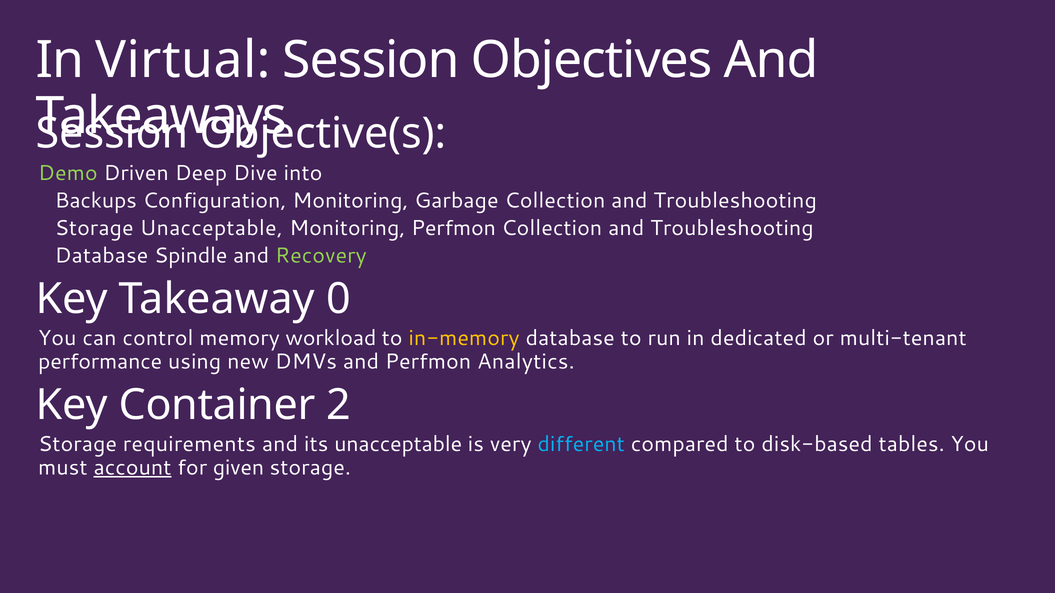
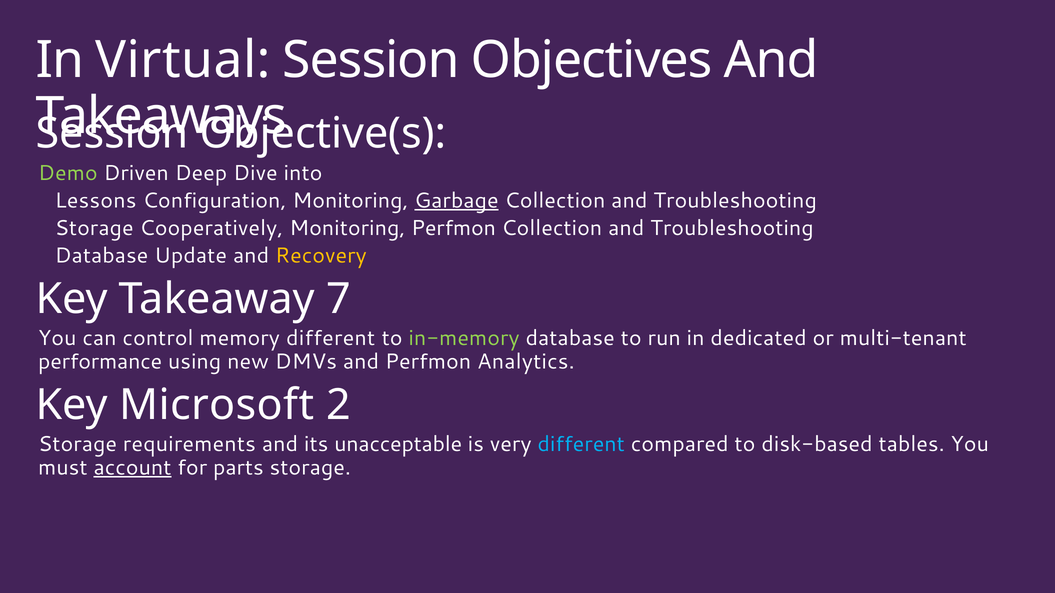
Backups: Backups -> Lessons (96, 201)
Garbage underline: none -> present (457, 201)
Storage Unacceptable: Unacceptable -> Cooperatively (211, 228)
Spindle: Spindle -> Update (191, 256)
Recovery colour: light green -> yellow (321, 256)
0: 0 -> 7 (338, 299)
memory workload: workload -> different (331, 338)
in-memory colour: yellow -> light green (464, 338)
Container: Container -> Microsoft (217, 405)
given: given -> parts (238, 468)
